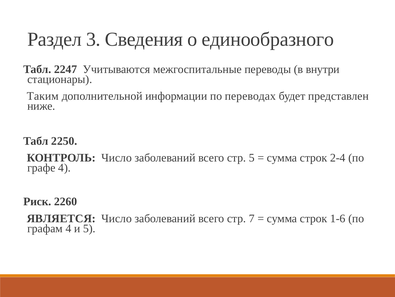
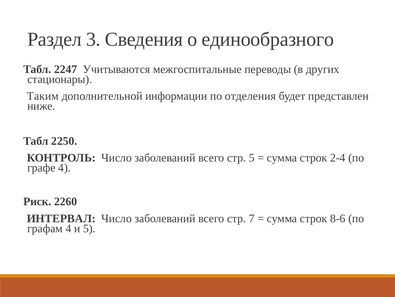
внутри: внутри -> других (323, 69)
переводах: переводах -> отделения (250, 96)
ЯВЛЯЕТСЯ: ЯВЛЯЕТСЯ -> ИНТЕРВАЛ (61, 218)
1-6: 1-6 -> 8-6 (338, 218)
